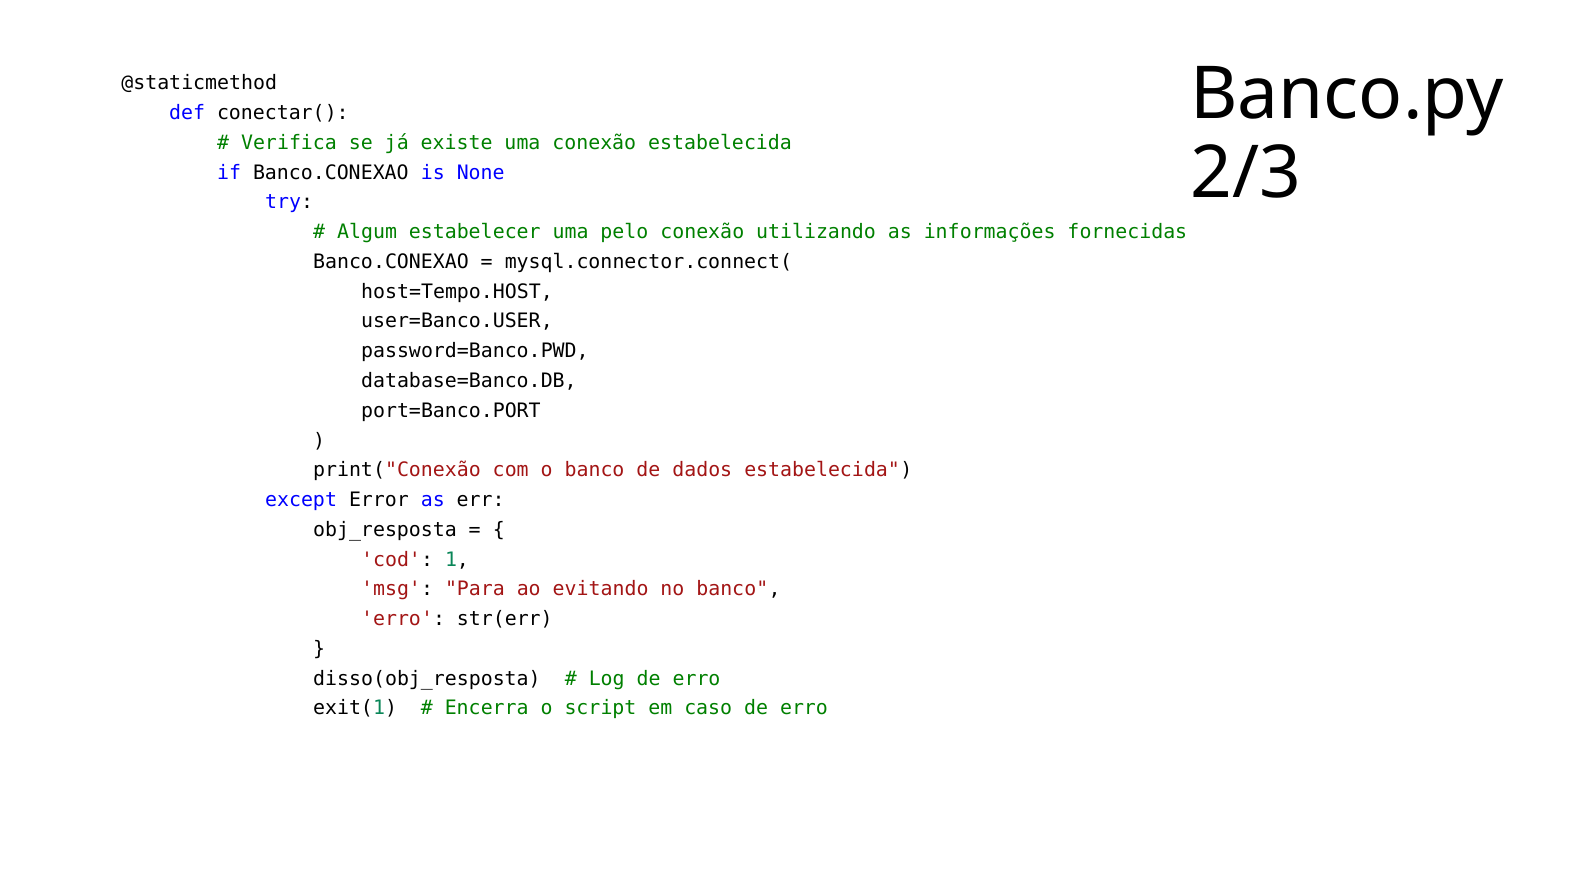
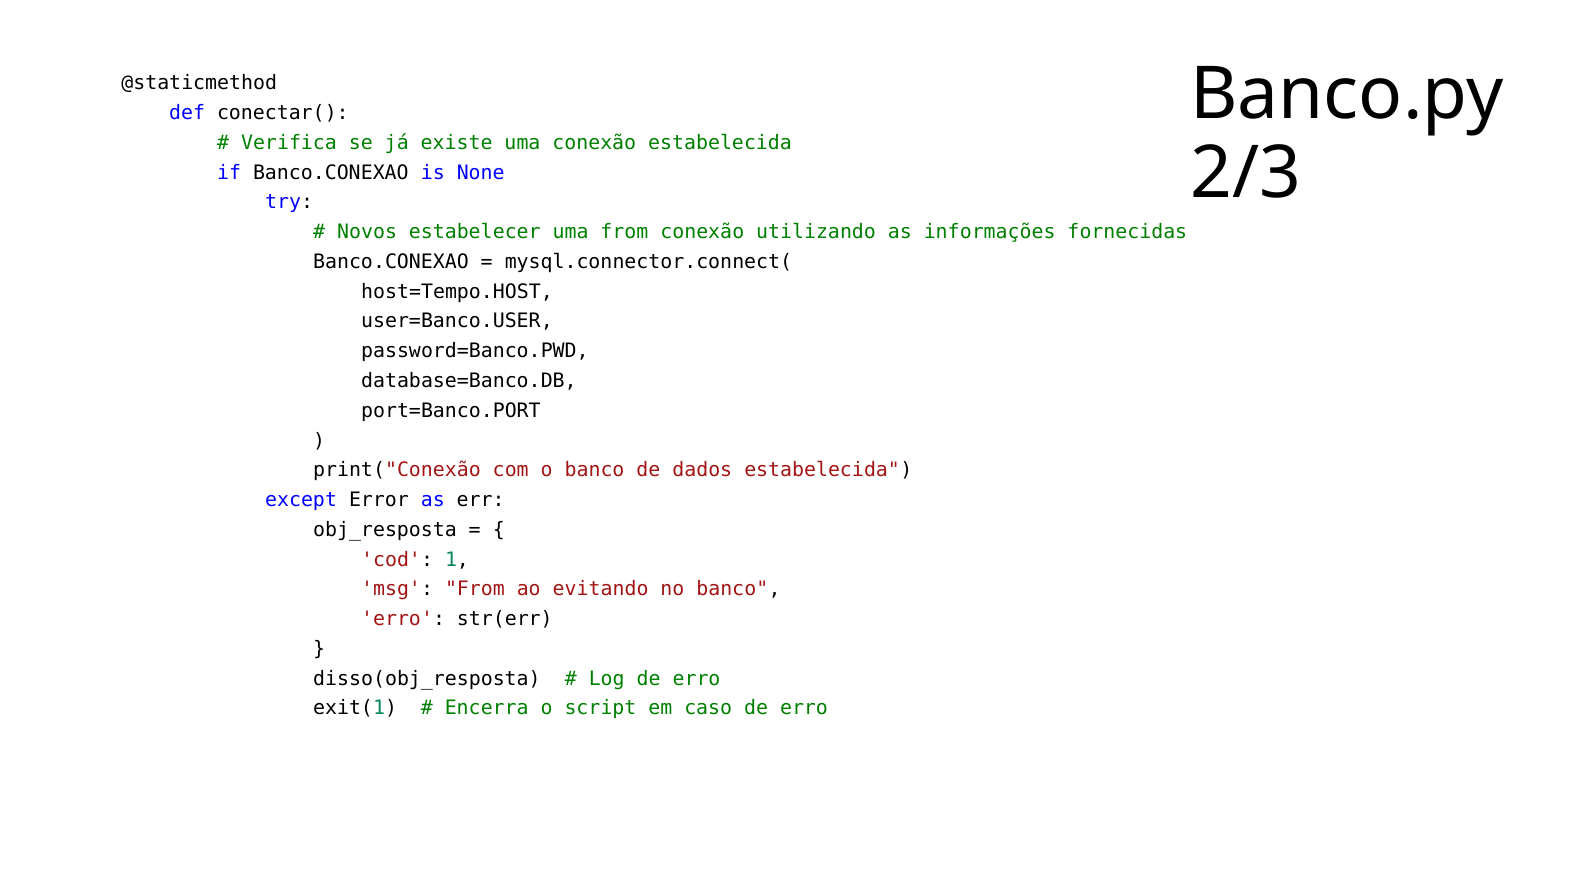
Algum: Algum -> Novos (367, 232)
uma pelo: pelo -> from (624, 232)
msg Para: Para -> From (475, 589)
